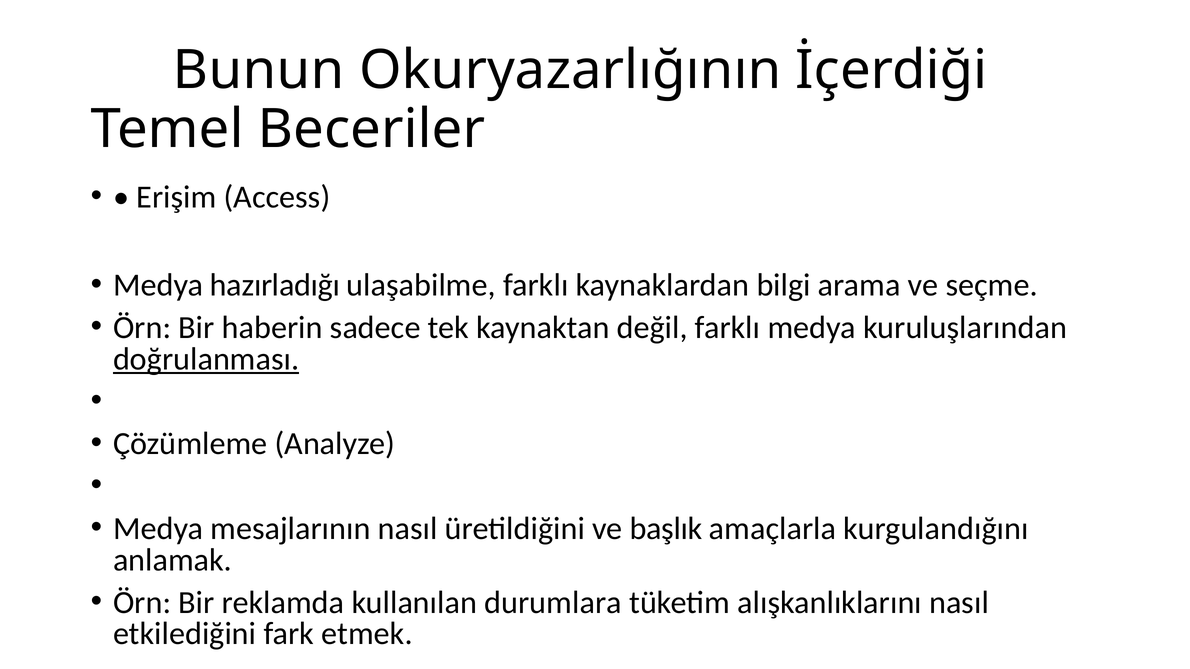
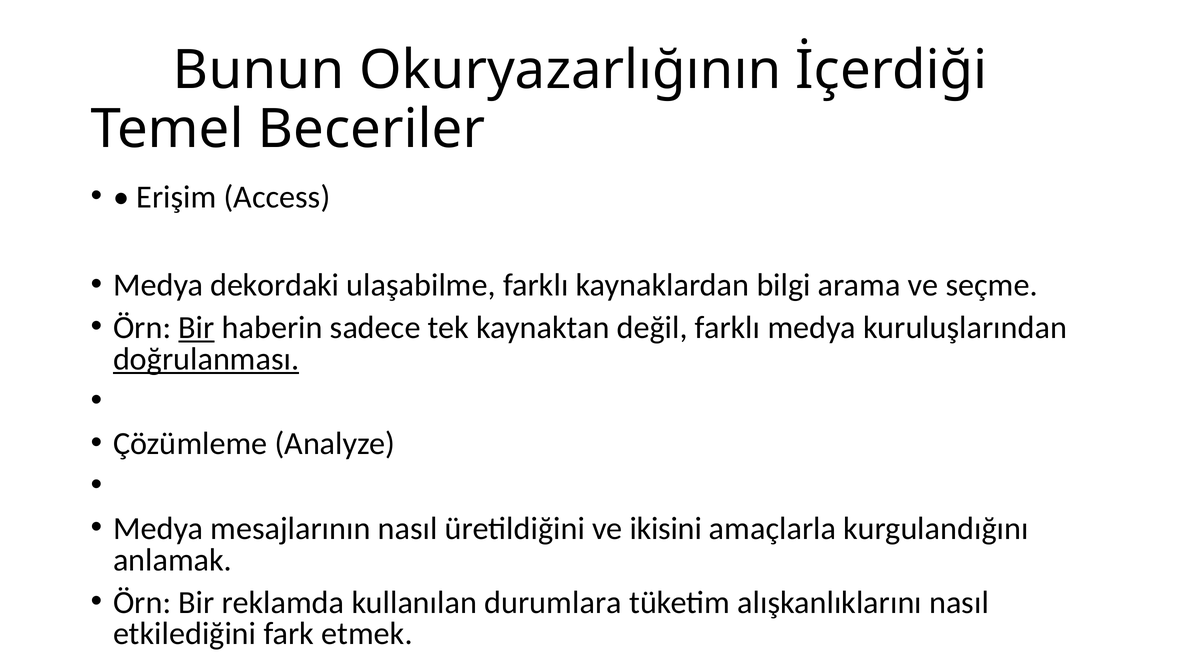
hazırladığı: hazırladığı -> dekordaki (275, 285)
Bir underline: none -> present (196, 328)
başlık: başlık -> ikisini (666, 529)
